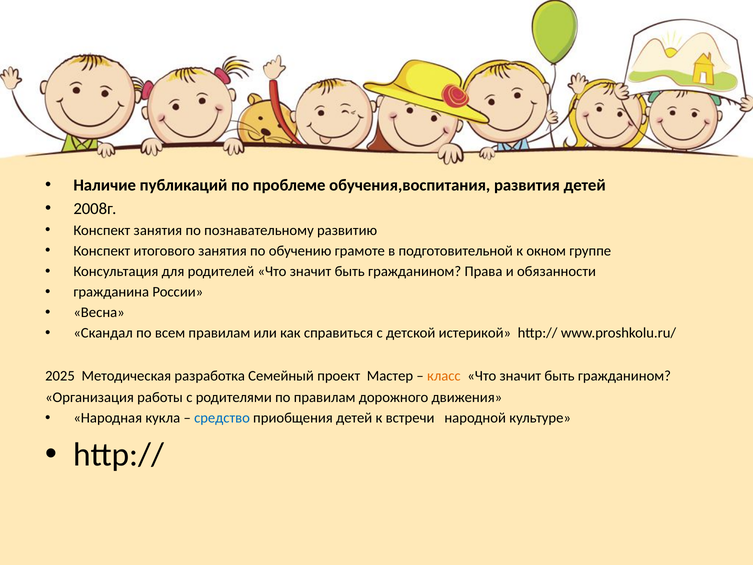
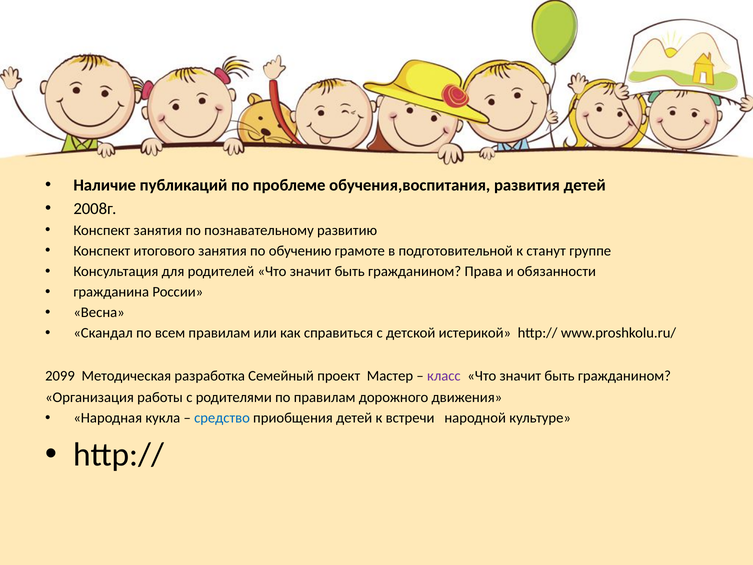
окном: окном -> станут (546, 251)
2025: 2025 -> 2099 (60, 376)
класс colour: orange -> purple (444, 376)
